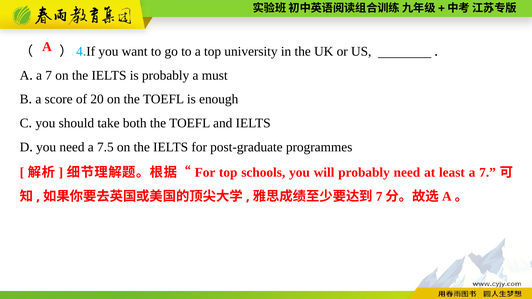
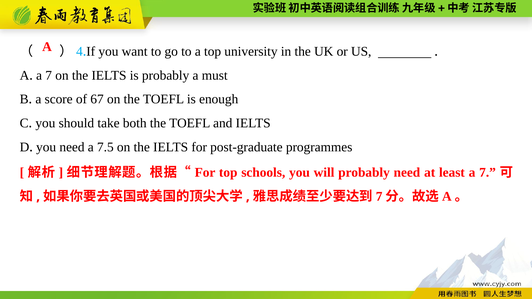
20: 20 -> 67 (97, 99)
